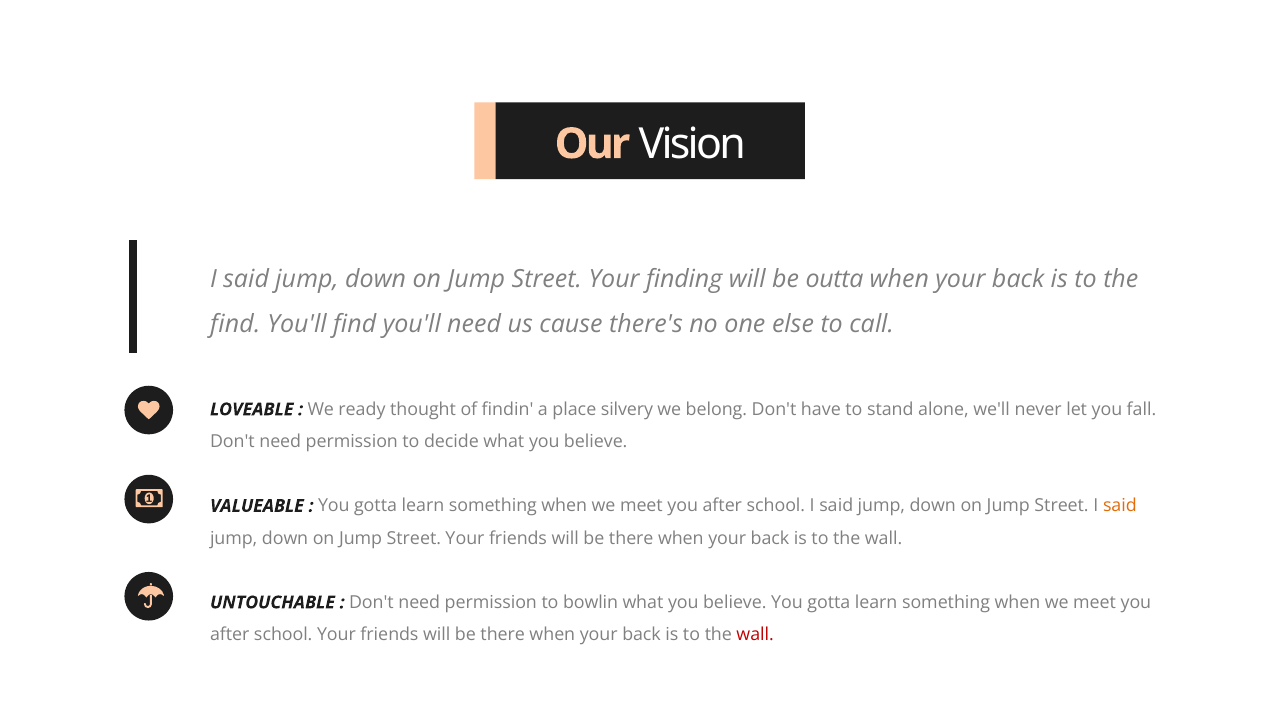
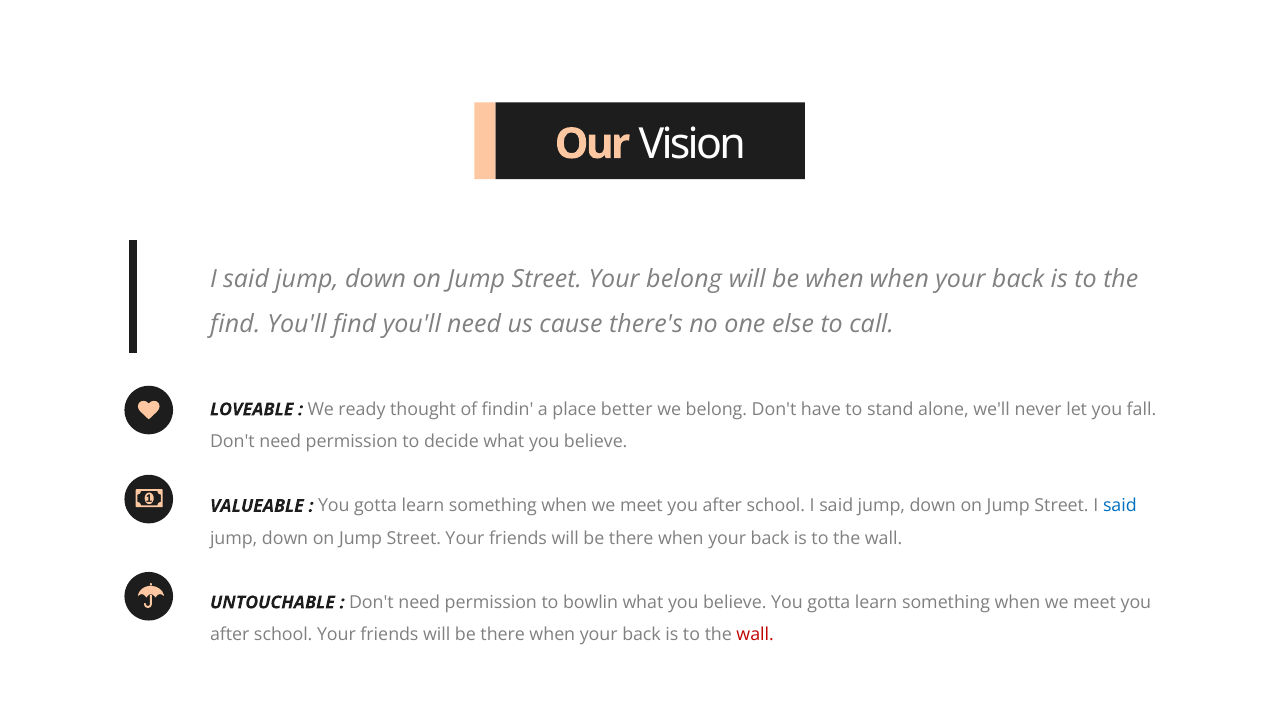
Your finding: finding -> belong (684, 280)
be outta: outta -> when (835, 280)
silvery: silvery -> better (627, 410)
said colour: orange -> blue (1120, 506)
